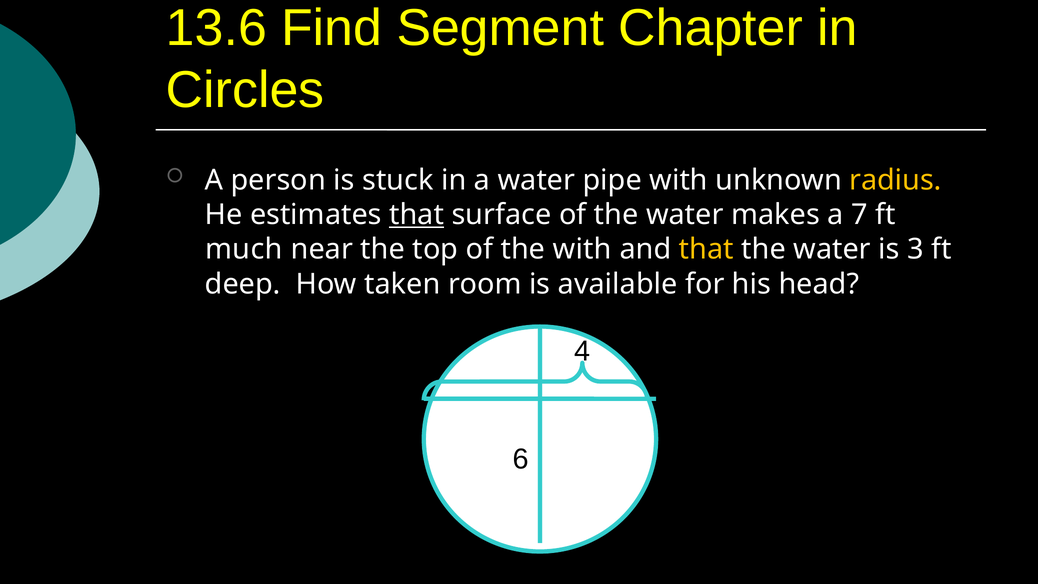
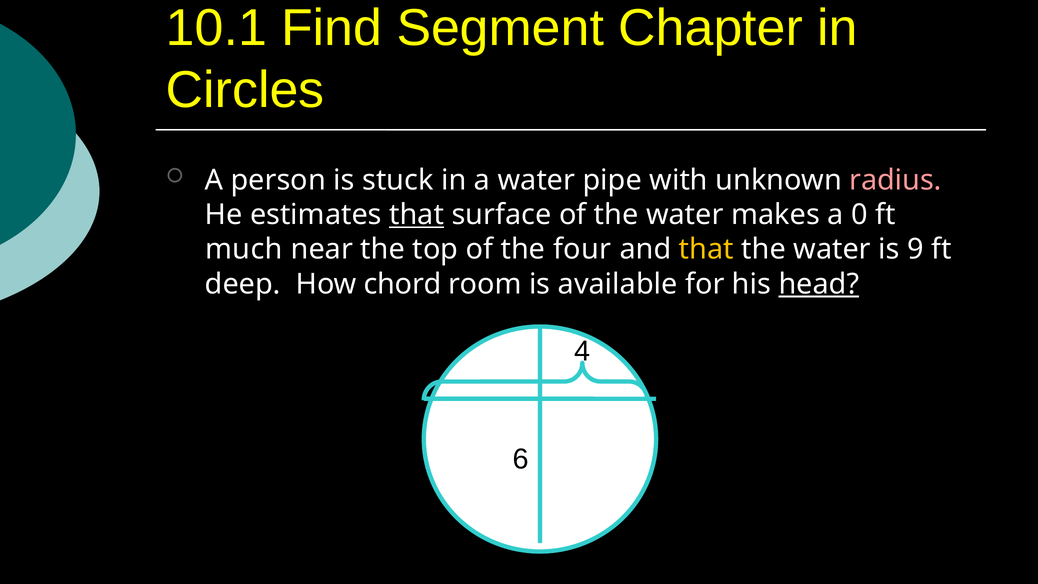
13.6: 13.6 -> 10.1 (216, 28)
radius colour: yellow -> pink (895, 180)
7: 7 -> 0 (859, 215)
the with: with -> four (582, 249)
3: 3 -> 9 (915, 249)
taken: taken -> chord (403, 284)
head underline: none -> present (819, 284)
